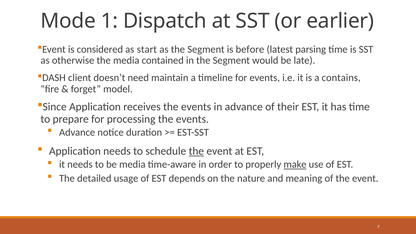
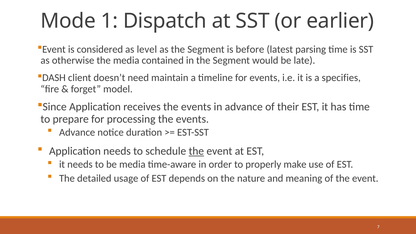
start: start -> level (147, 49)
contains: contains -> specifies (341, 78)
make underline: present -> none (295, 165)
